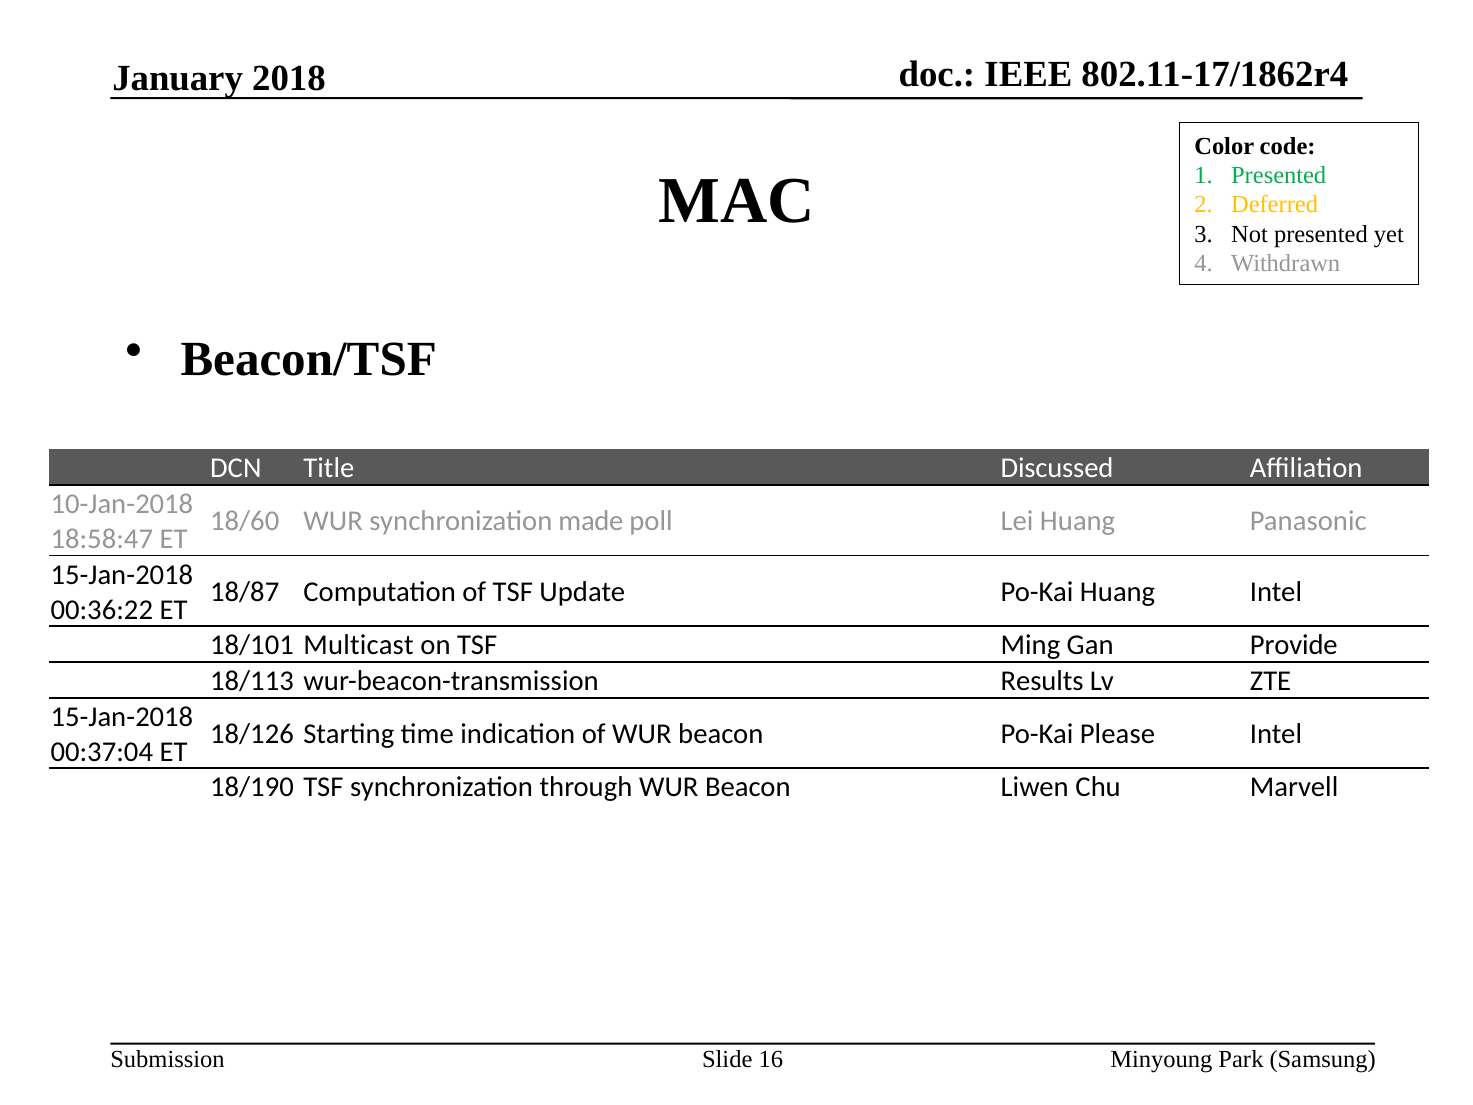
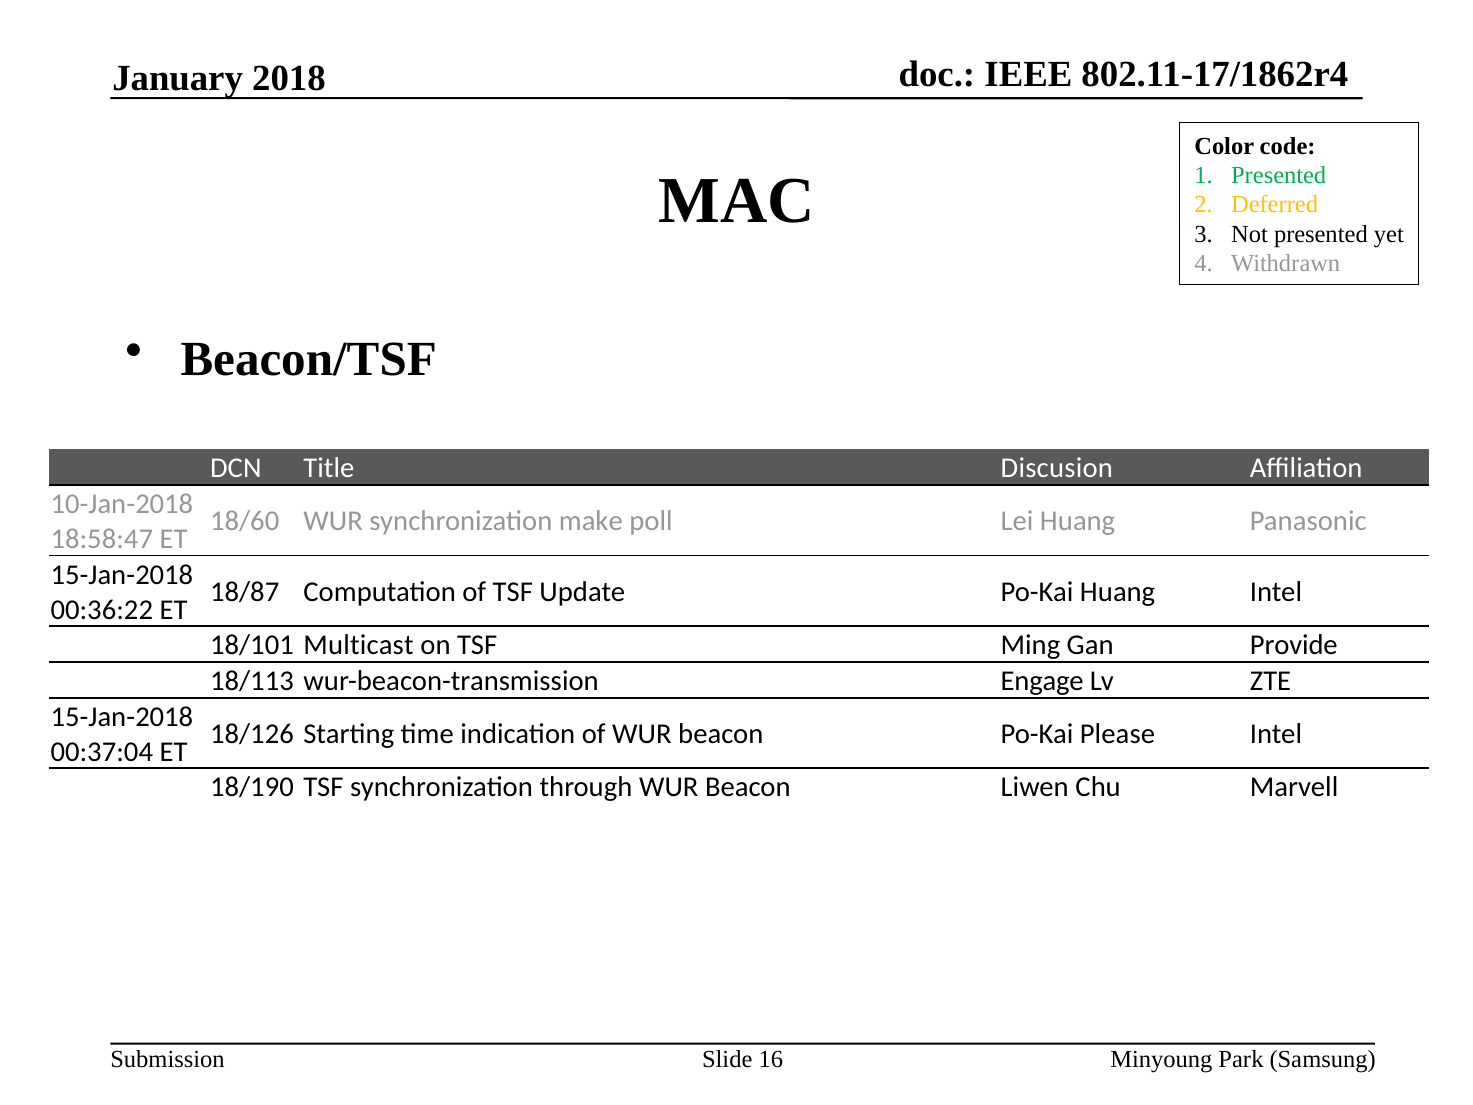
Discussed: Discussed -> Discusion (1057, 468)
made: made -> make (591, 521)
Results: Results -> Engage (1042, 681)
